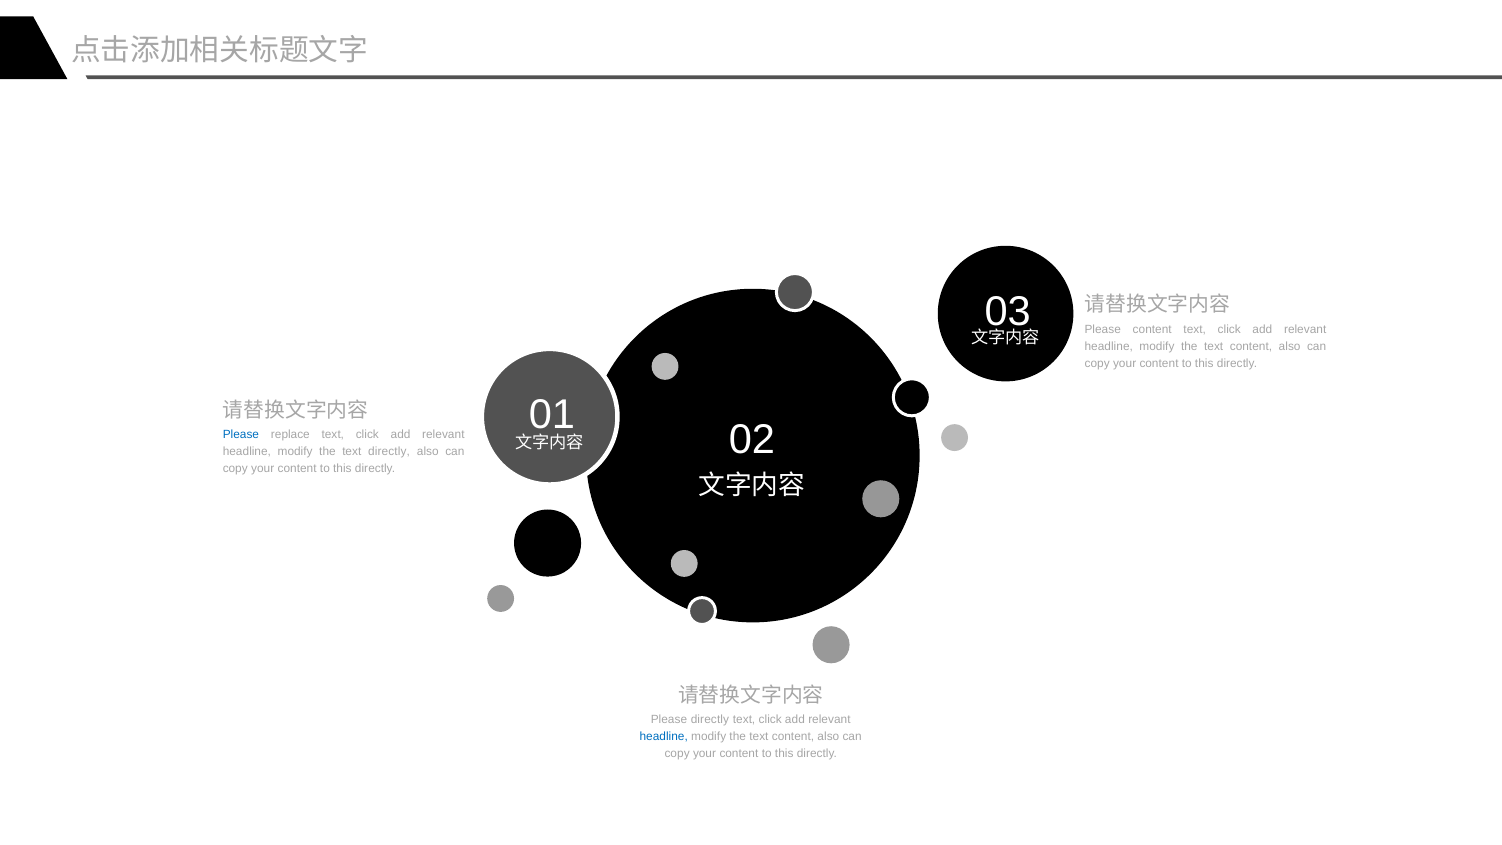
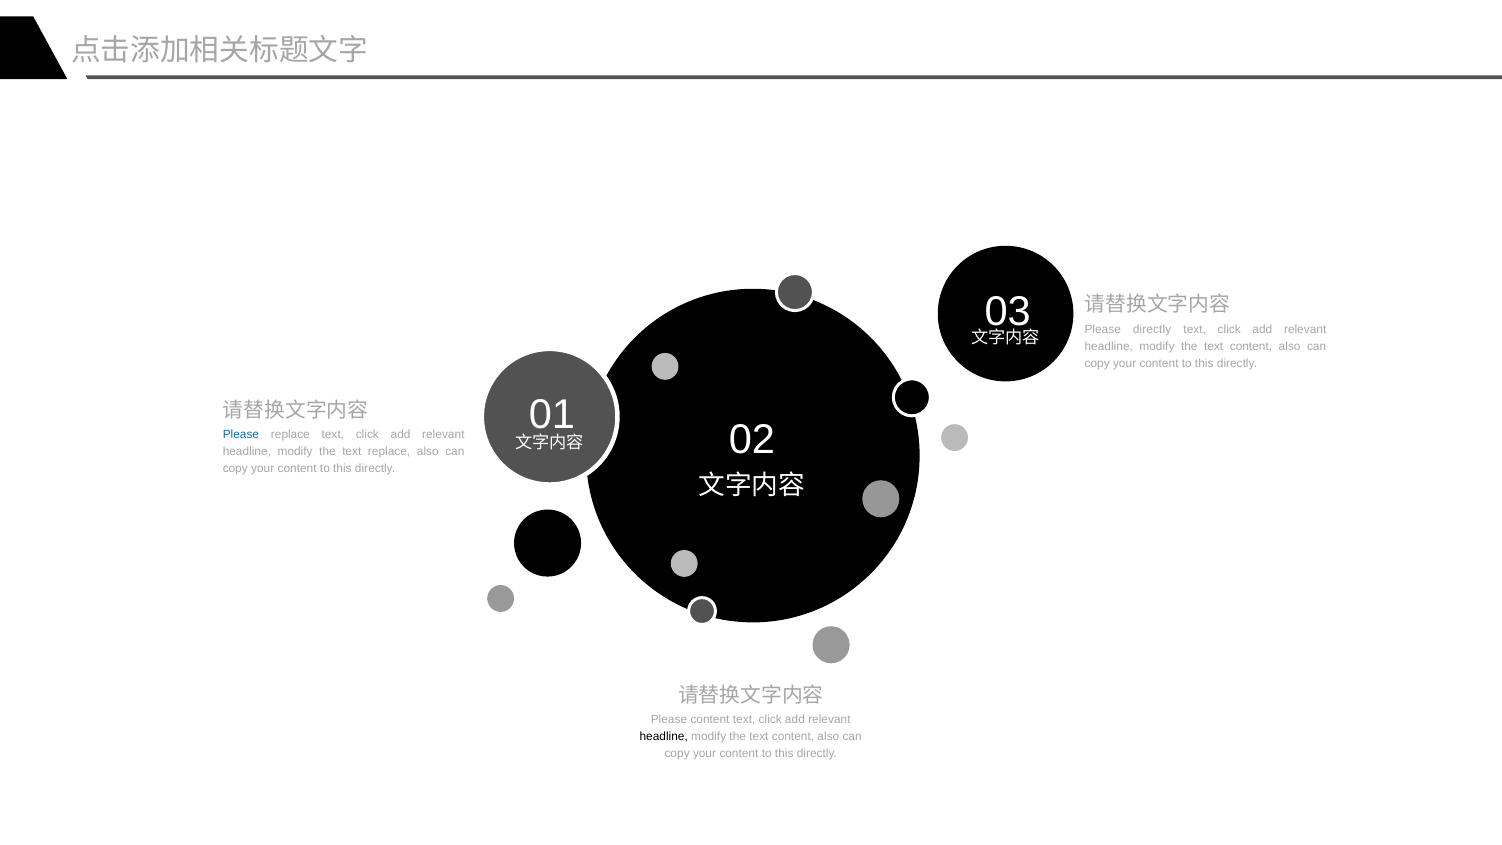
Please content: content -> directly (1152, 329)
text directly: directly -> replace (389, 452)
Please directly: directly -> content (710, 720)
headline colour: blue -> black (664, 737)
